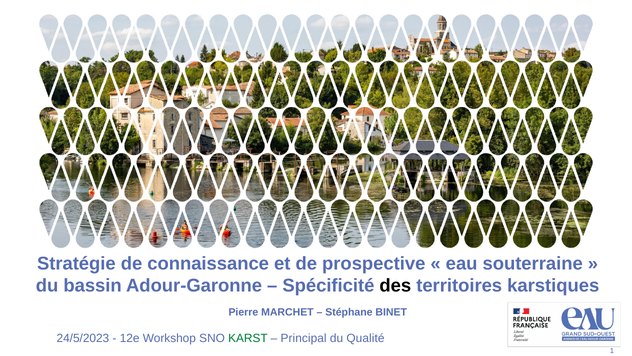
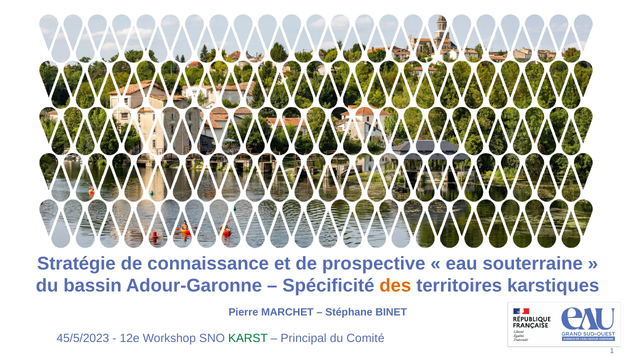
des colour: black -> orange (395, 286)
24/5/2023: 24/5/2023 -> 45/5/2023 (83, 338)
Qualité: Qualité -> Comité (365, 338)
